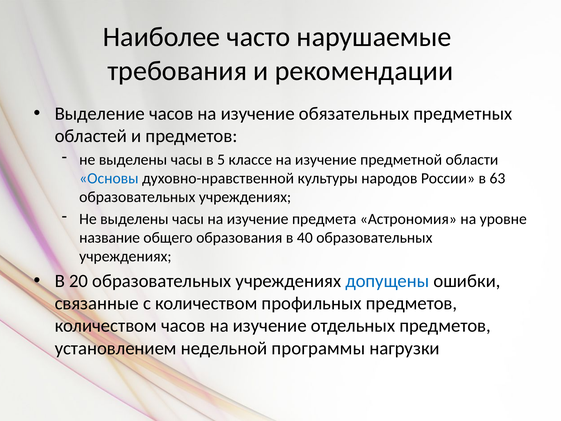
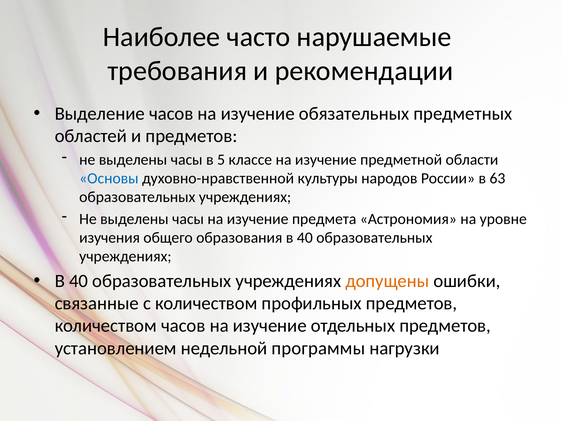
название: название -> изучения (110, 237)
20: 20 -> 40 (79, 281)
допущены colour: blue -> orange (387, 281)
